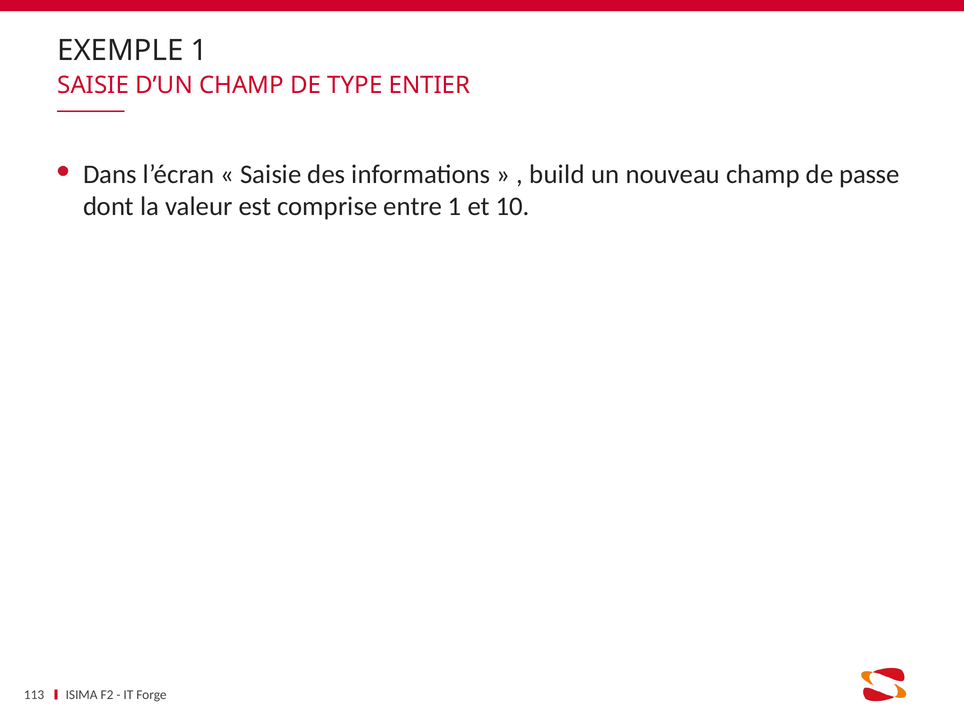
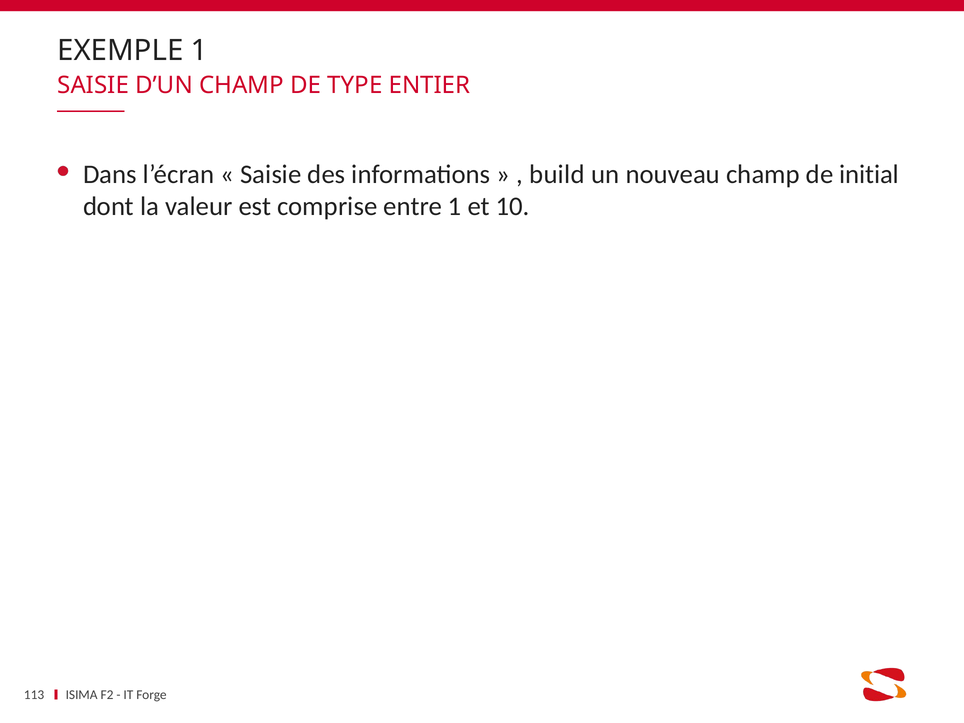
passe: passe -> initial (869, 174)
